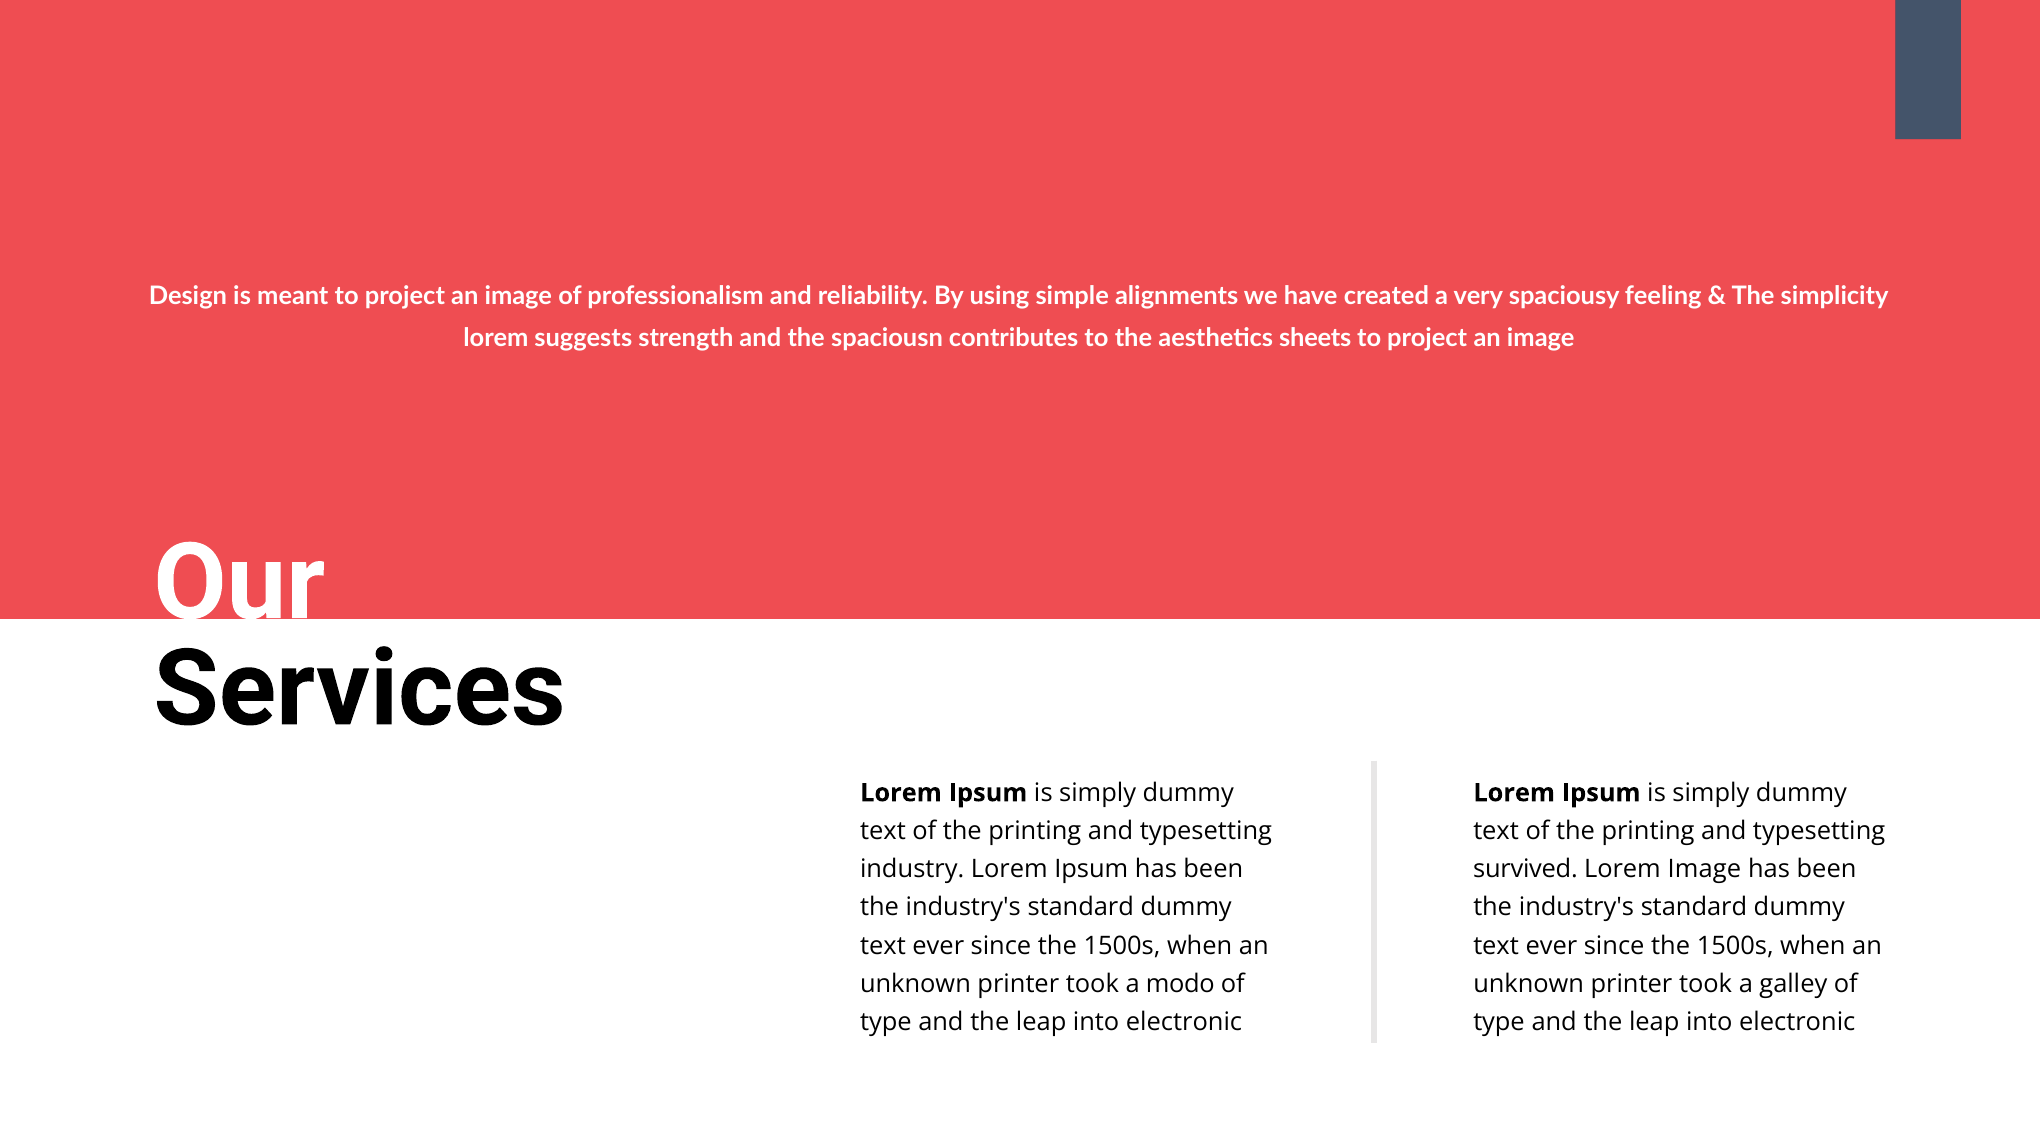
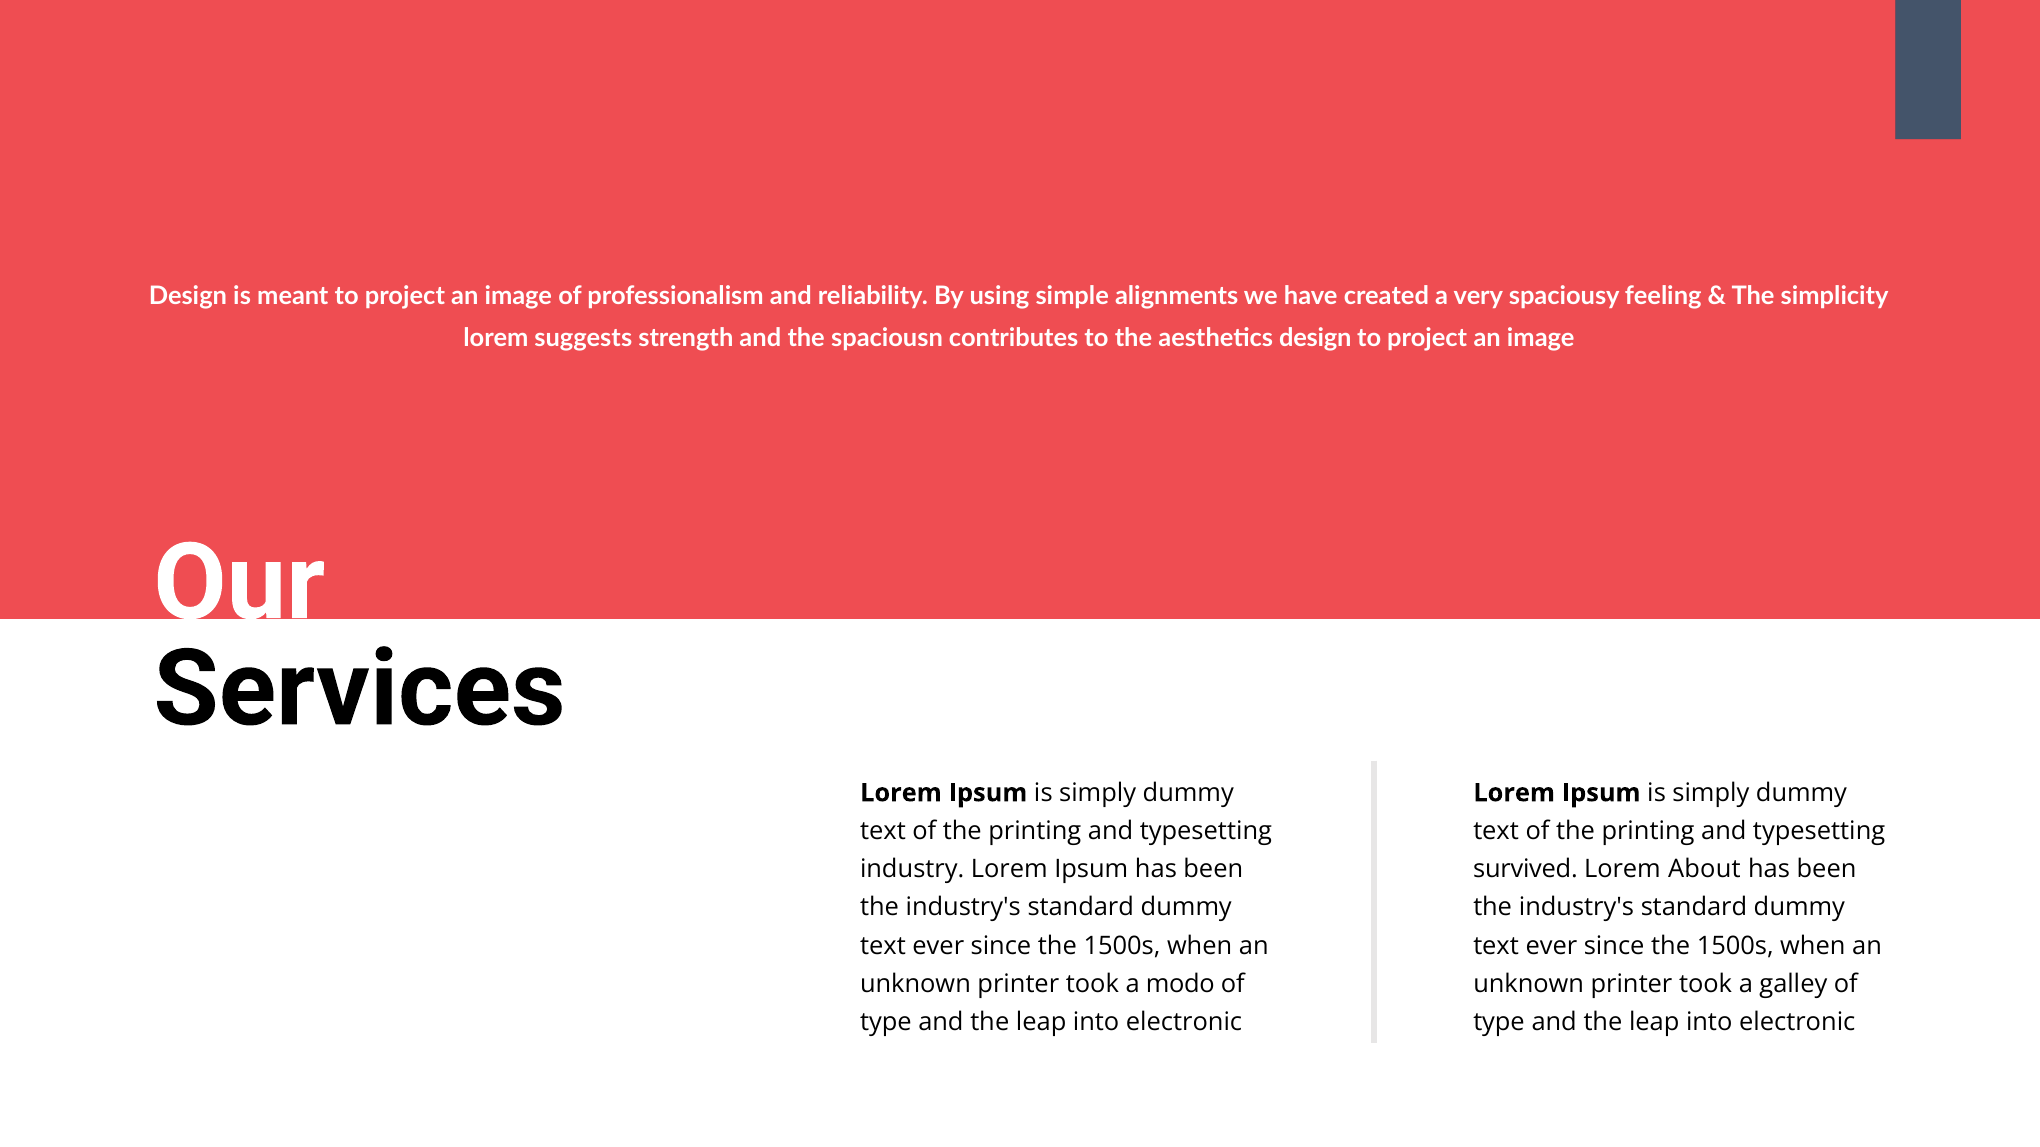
aesthetics sheets: sheets -> design (1315, 339)
Lorem Image: Image -> About (1704, 870)
